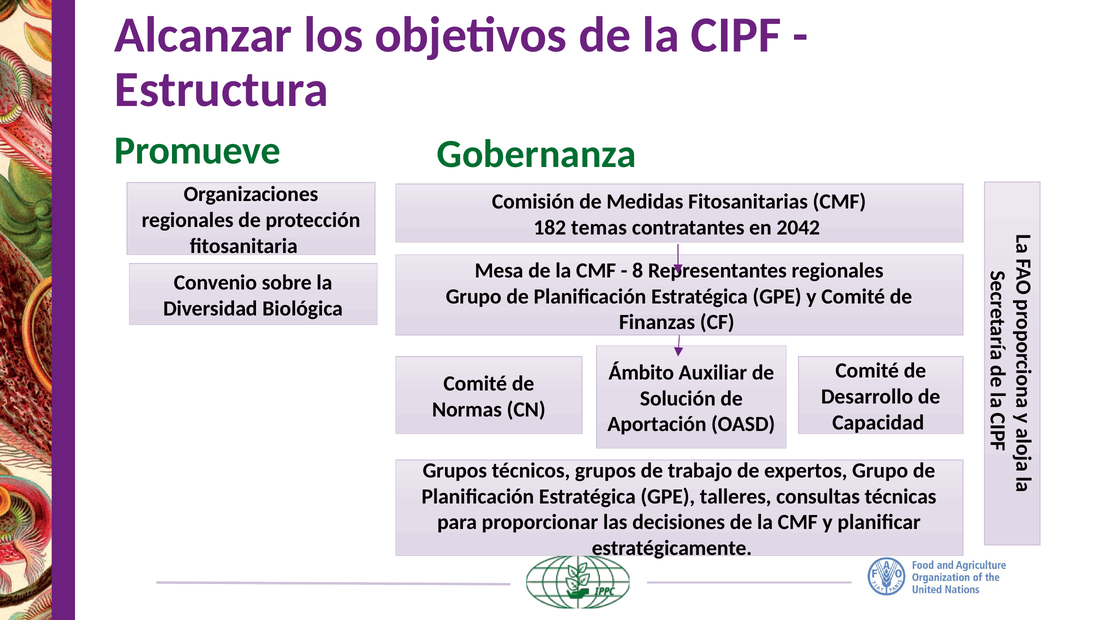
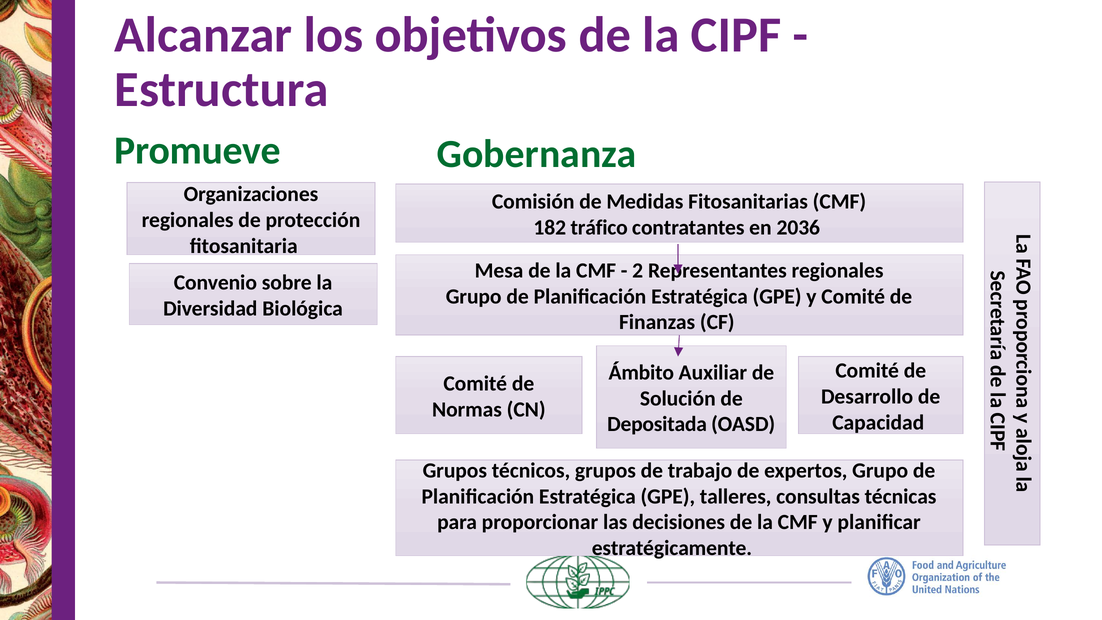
temas: temas -> tráfico (599, 228)
2042: 2042 -> 2036 (798, 228)
8: 8 -> 2 (638, 271)
Aportación: Aportación -> Depositada (657, 424)
